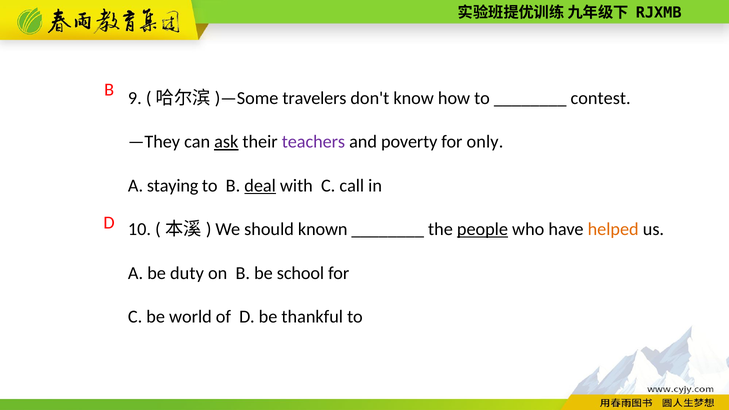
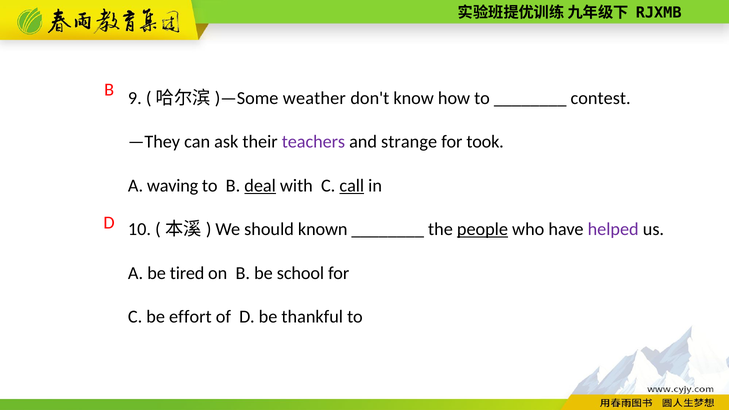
travelers: travelers -> weather (314, 98)
ask underline: present -> none (226, 142)
poverty: poverty -> strange (409, 142)
only: only -> took (485, 142)
staying: staying -> waving (173, 186)
call underline: none -> present (352, 186)
helped colour: orange -> purple (613, 229)
duty: duty -> tired (187, 273)
world: world -> effort (190, 317)
